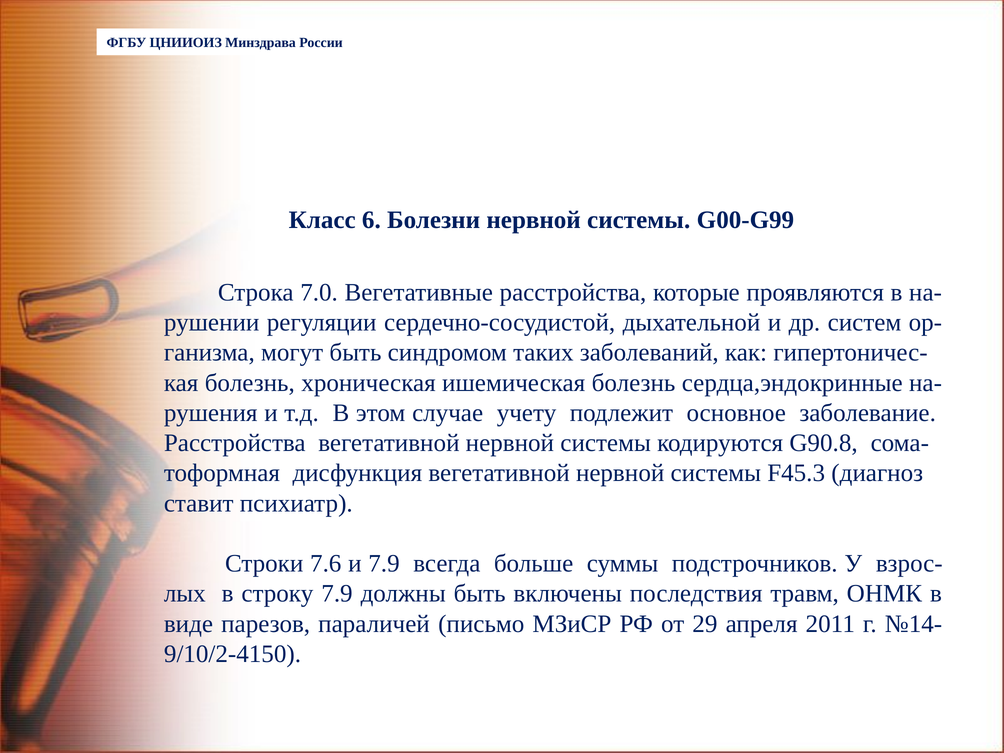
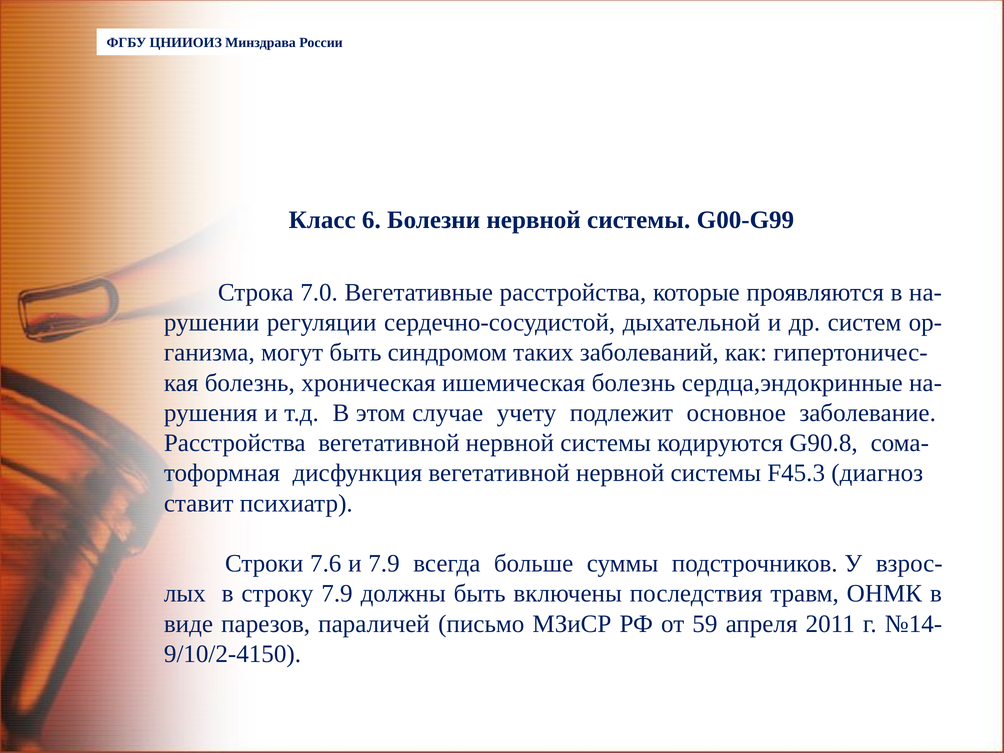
29: 29 -> 59 (705, 624)
